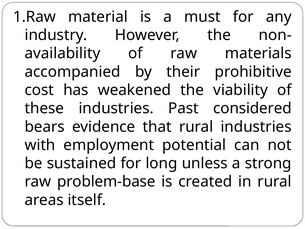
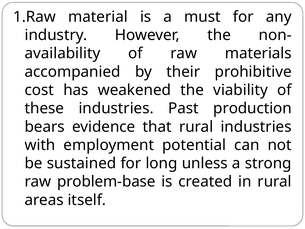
considered: considered -> production (252, 108)
